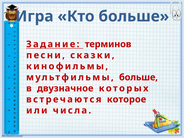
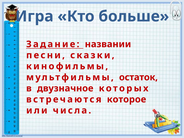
терминов: терминов -> названии (108, 44)
мультфильмы больше: больше -> остаток (138, 77)
